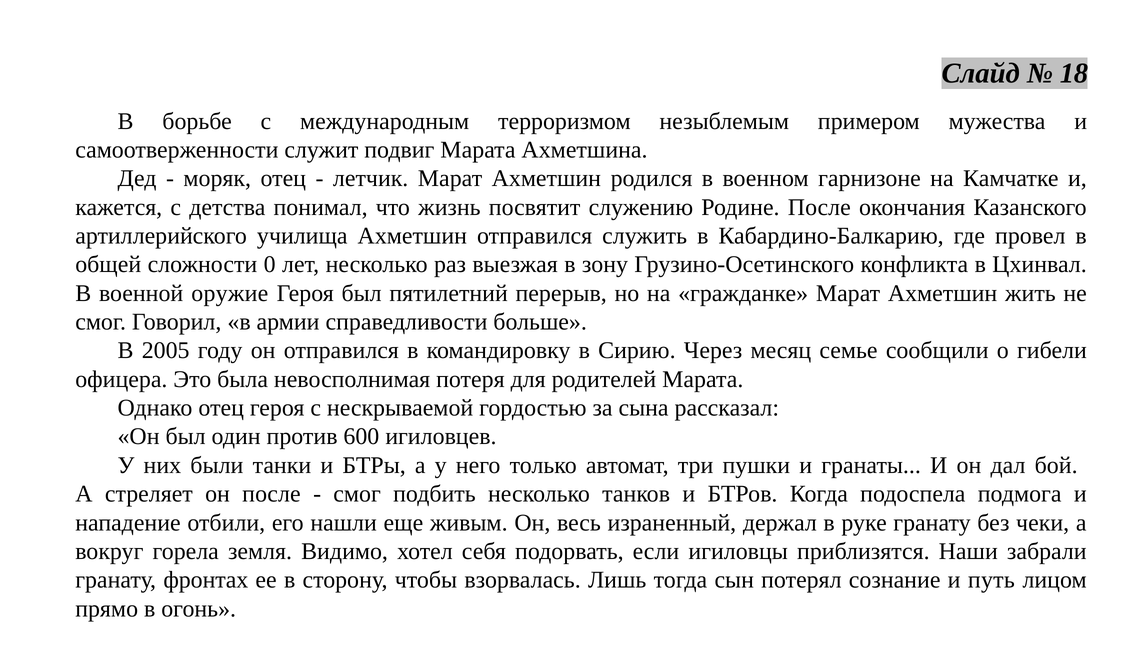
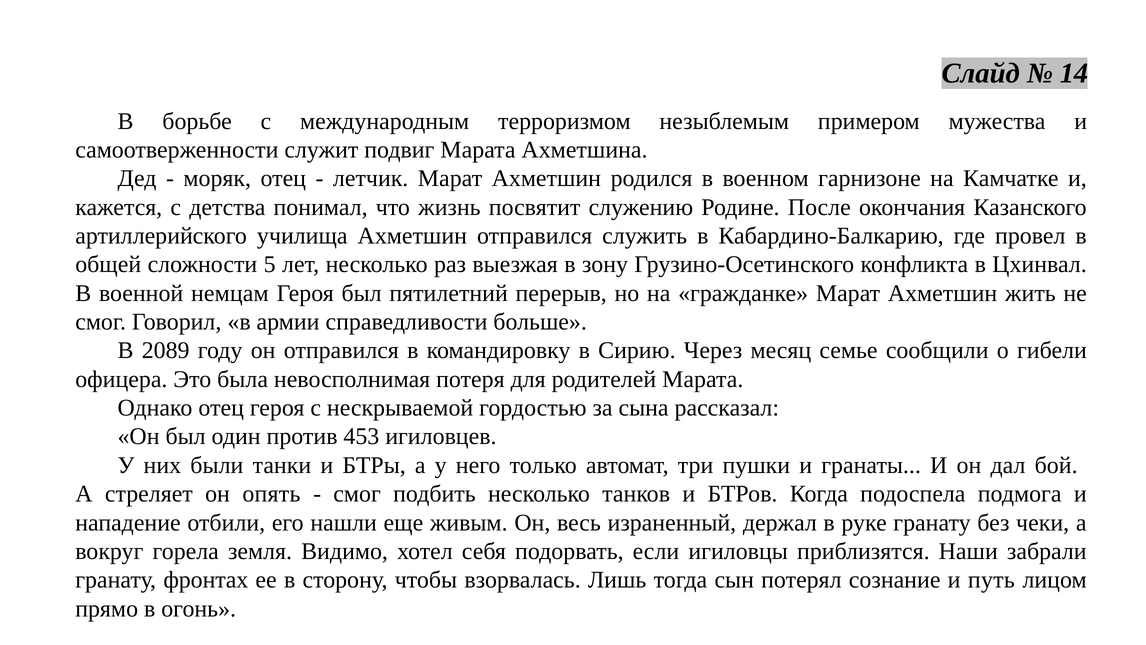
18: 18 -> 14 (1074, 73)
0: 0 -> 5 (270, 264)
оружие: оружие -> немцам (230, 293)
2005: 2005 -> 2089 (166, 350)
600: 600 -> 453 (361, 436)
он после: после -> опять (271, 494)
